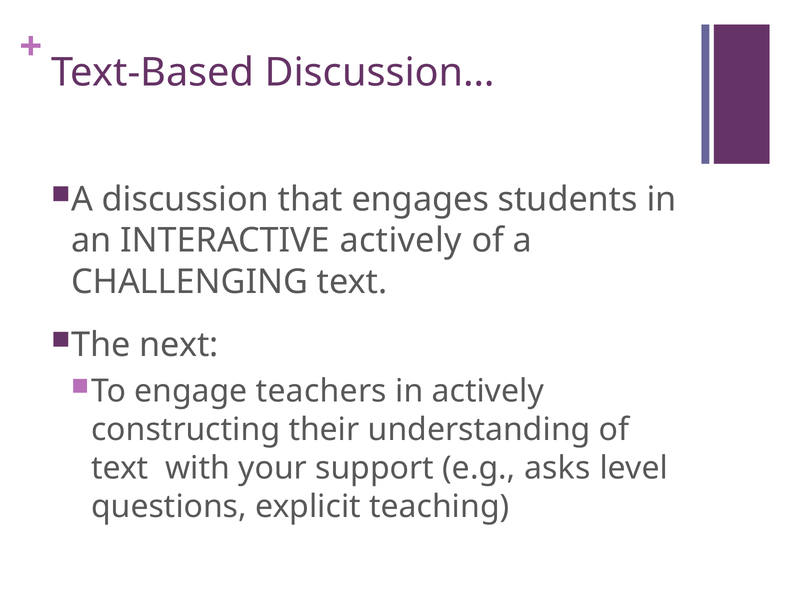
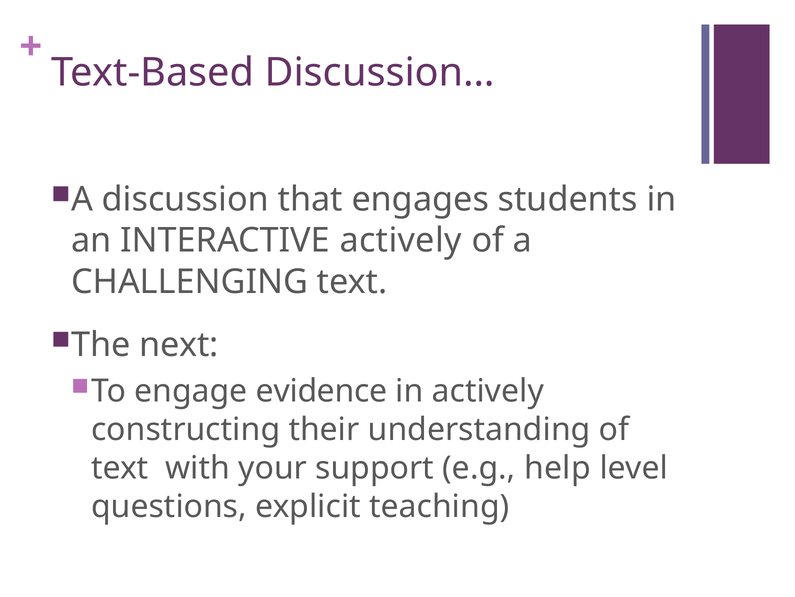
teachers: teachers -> evidence (322, 391)
asks: asks -> help (557, 468)
